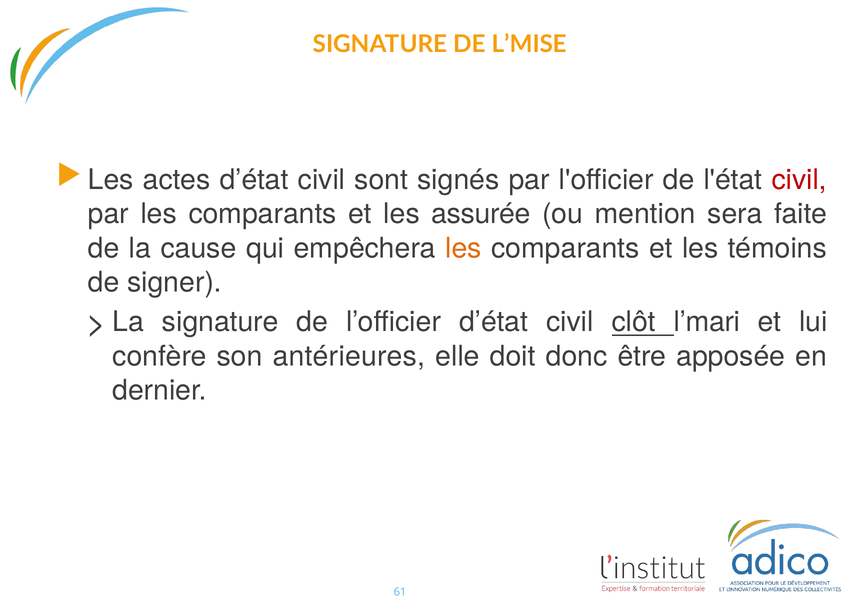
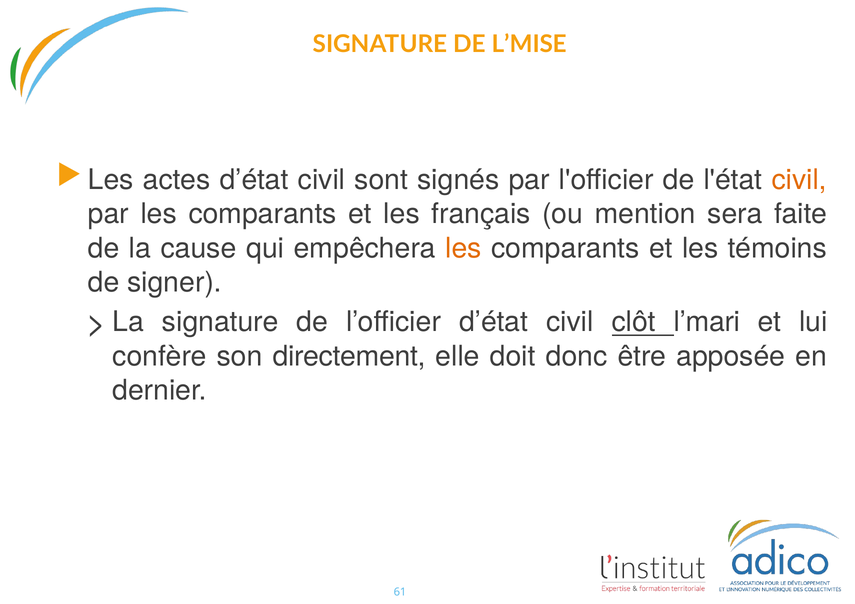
civil colour: red -> orange (799, 180)
assurée: assurée -> français (481, 214)
antérieures: antérieures -> directement (349, 356)
